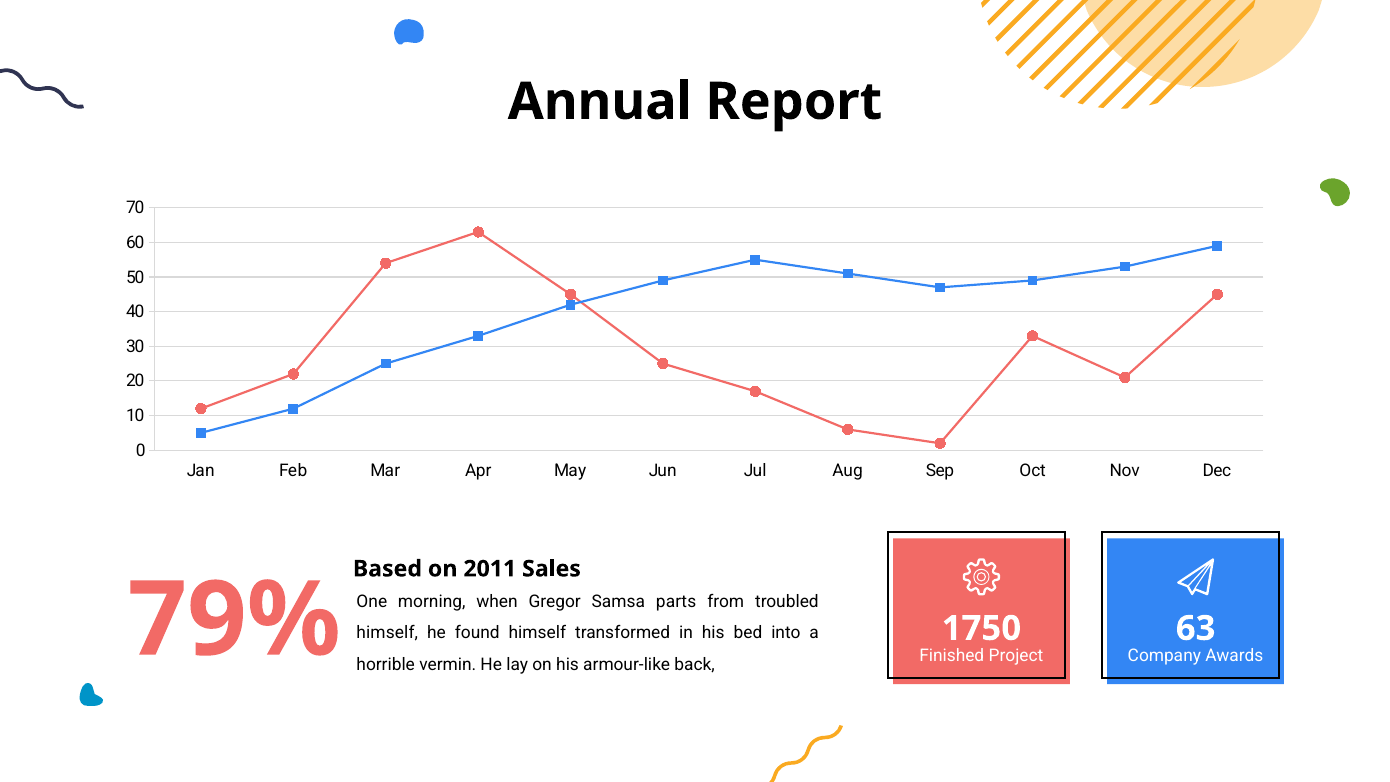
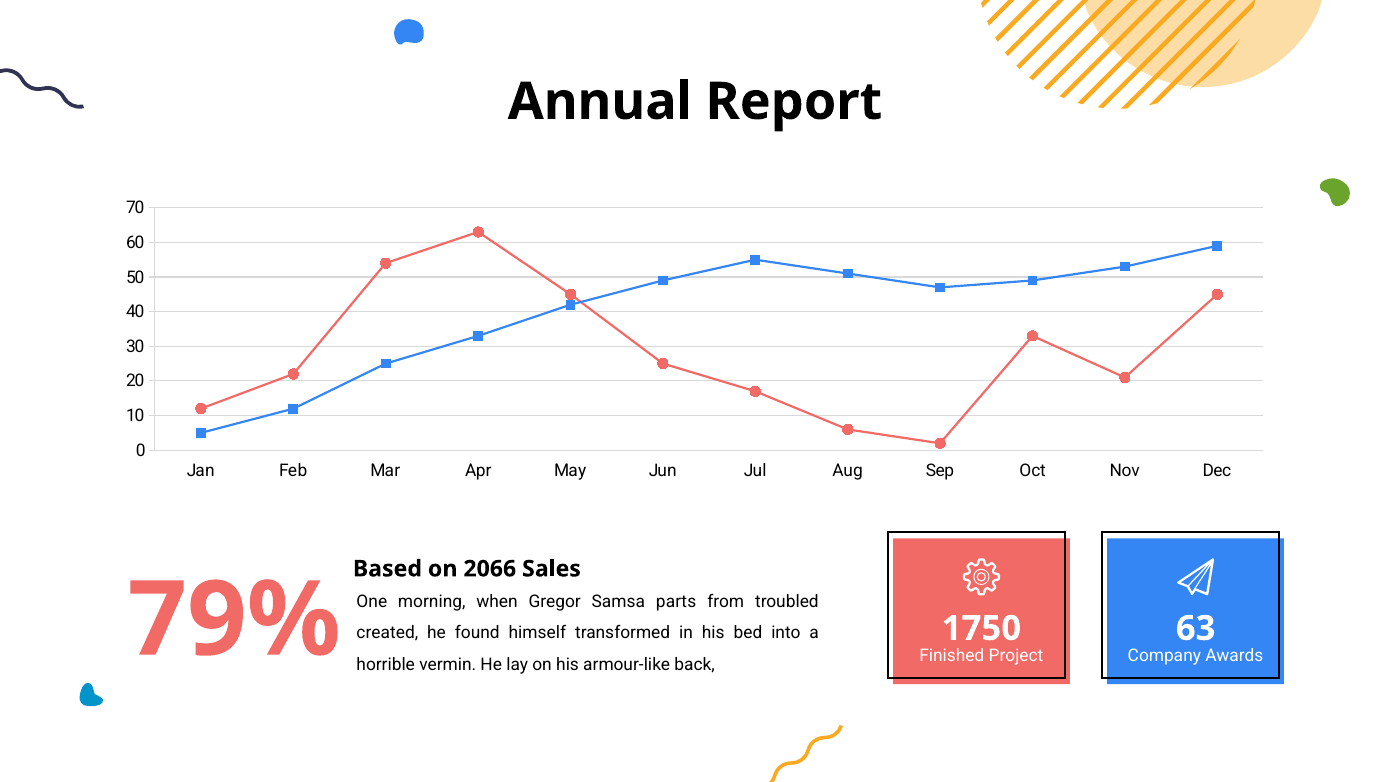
2011: 2011 -> 2066 (490, 569)
himself: himself -> created (387, 633)
